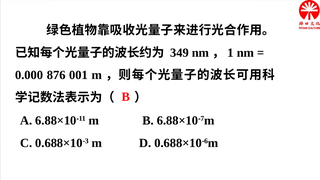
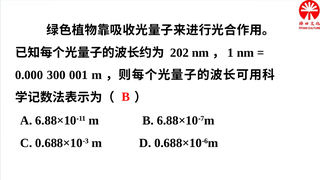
349: 349 -> 202 (179, 53)
876: 876 -> 300 (56, 75)
